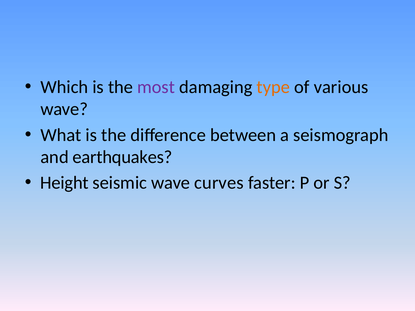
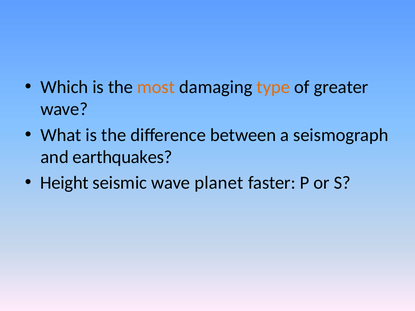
most colour: purple -> orange (156, 87)
various: various -> greater (341, 87)
curves: curves -> planet (219, 183)
